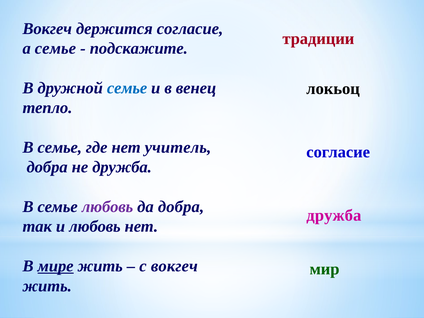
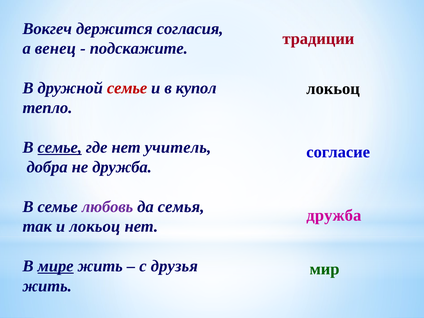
держится согласие: согласие -> согласия (190, 29)
а семье: семье -> венец (55, 48)
семье colour: blue -> red (127, 88)
венец: венец -> купол (196, 88)
семье underline: none -> present (60, 147)
да добра: добра -> семья (181, 207)
и любовь: любовь -> локьоц (95, 227)
с вокгеч: вокгеч -> друзья (174, 266)
